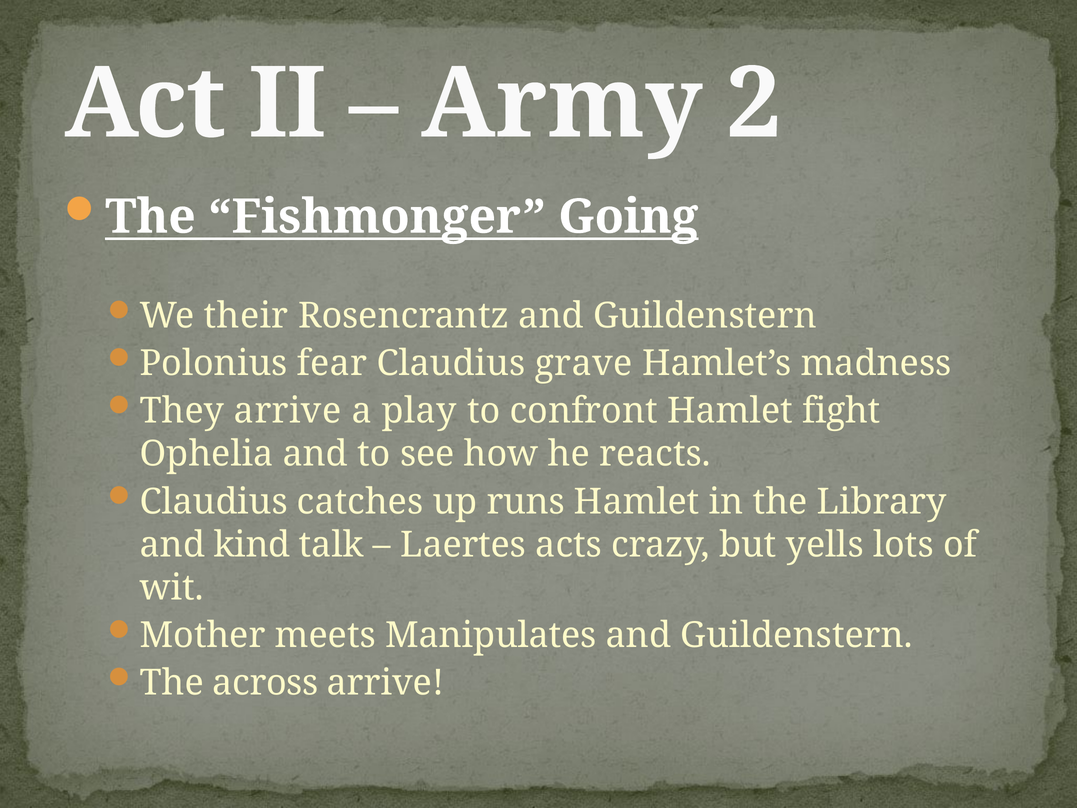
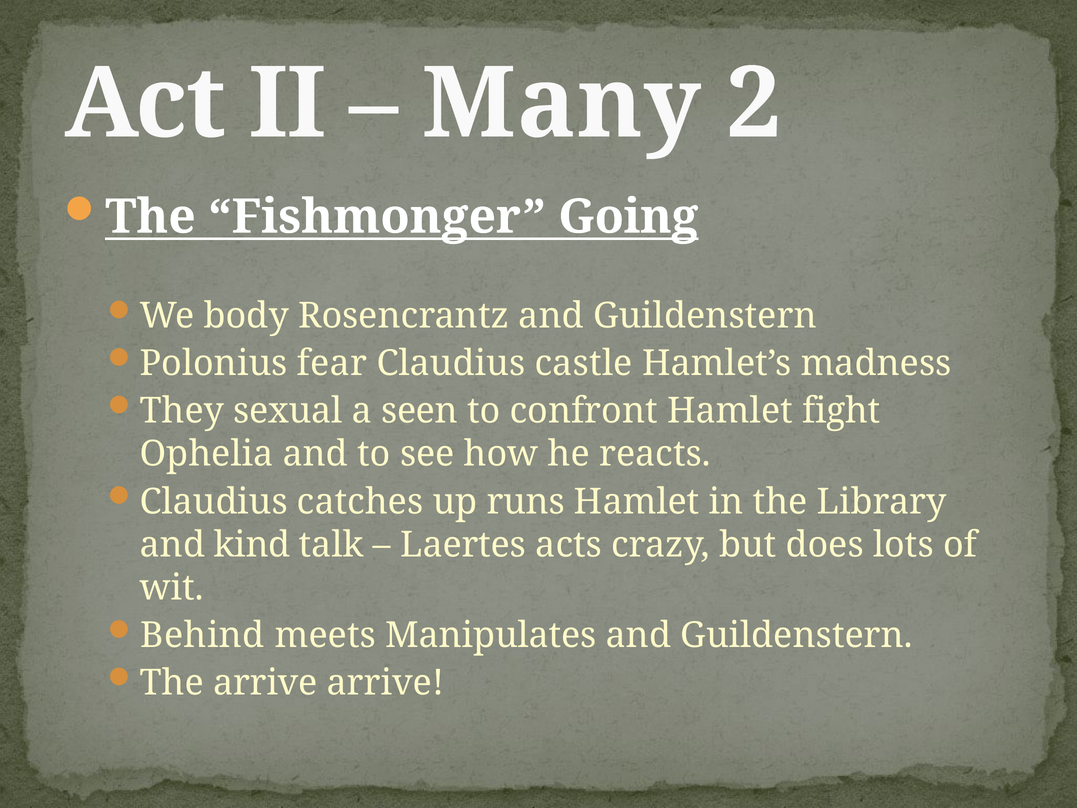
Army: Army -> Many (561, 104)
their: their -> body (246, 316)
grave: grave -> castle (584, 363)
They arrive: arrive -> sexual (288, 411)
play: play -> seen (420, 411)
yells: yells -> does (825, 545)
Mother: Mother -> Behind (202, 635)
The across: across -> arrive (265, 683)
